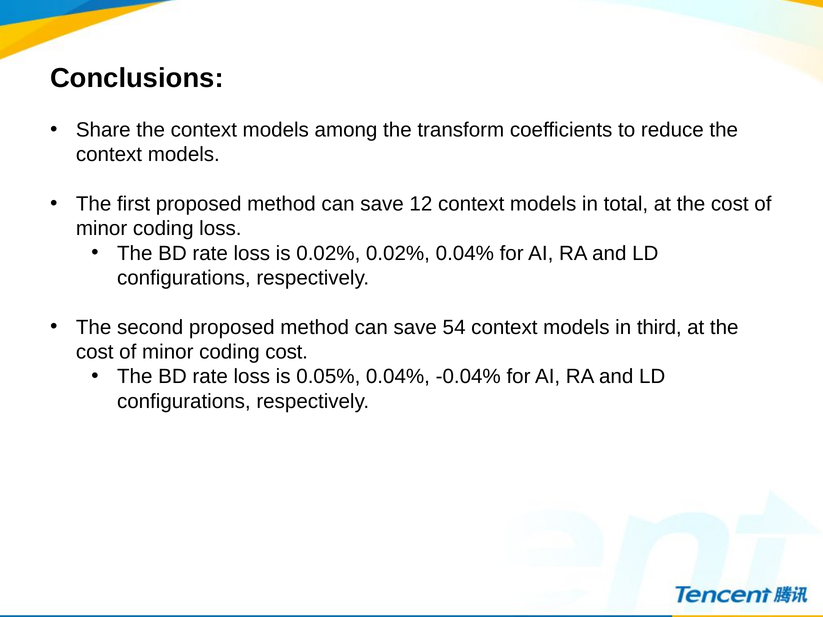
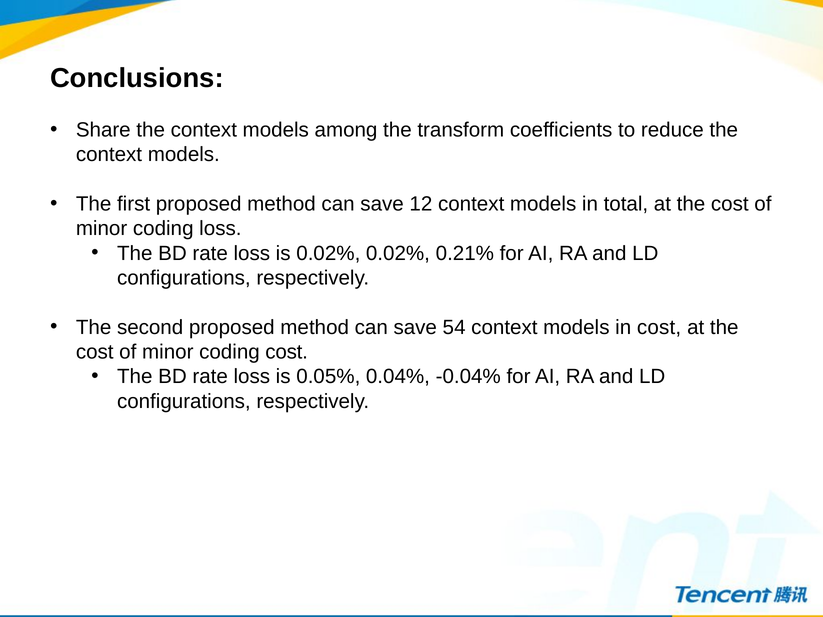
0.02% 0.04%: 0.04% -> 0.21% (465, 253)
in third: third -> cost (659, 327)
